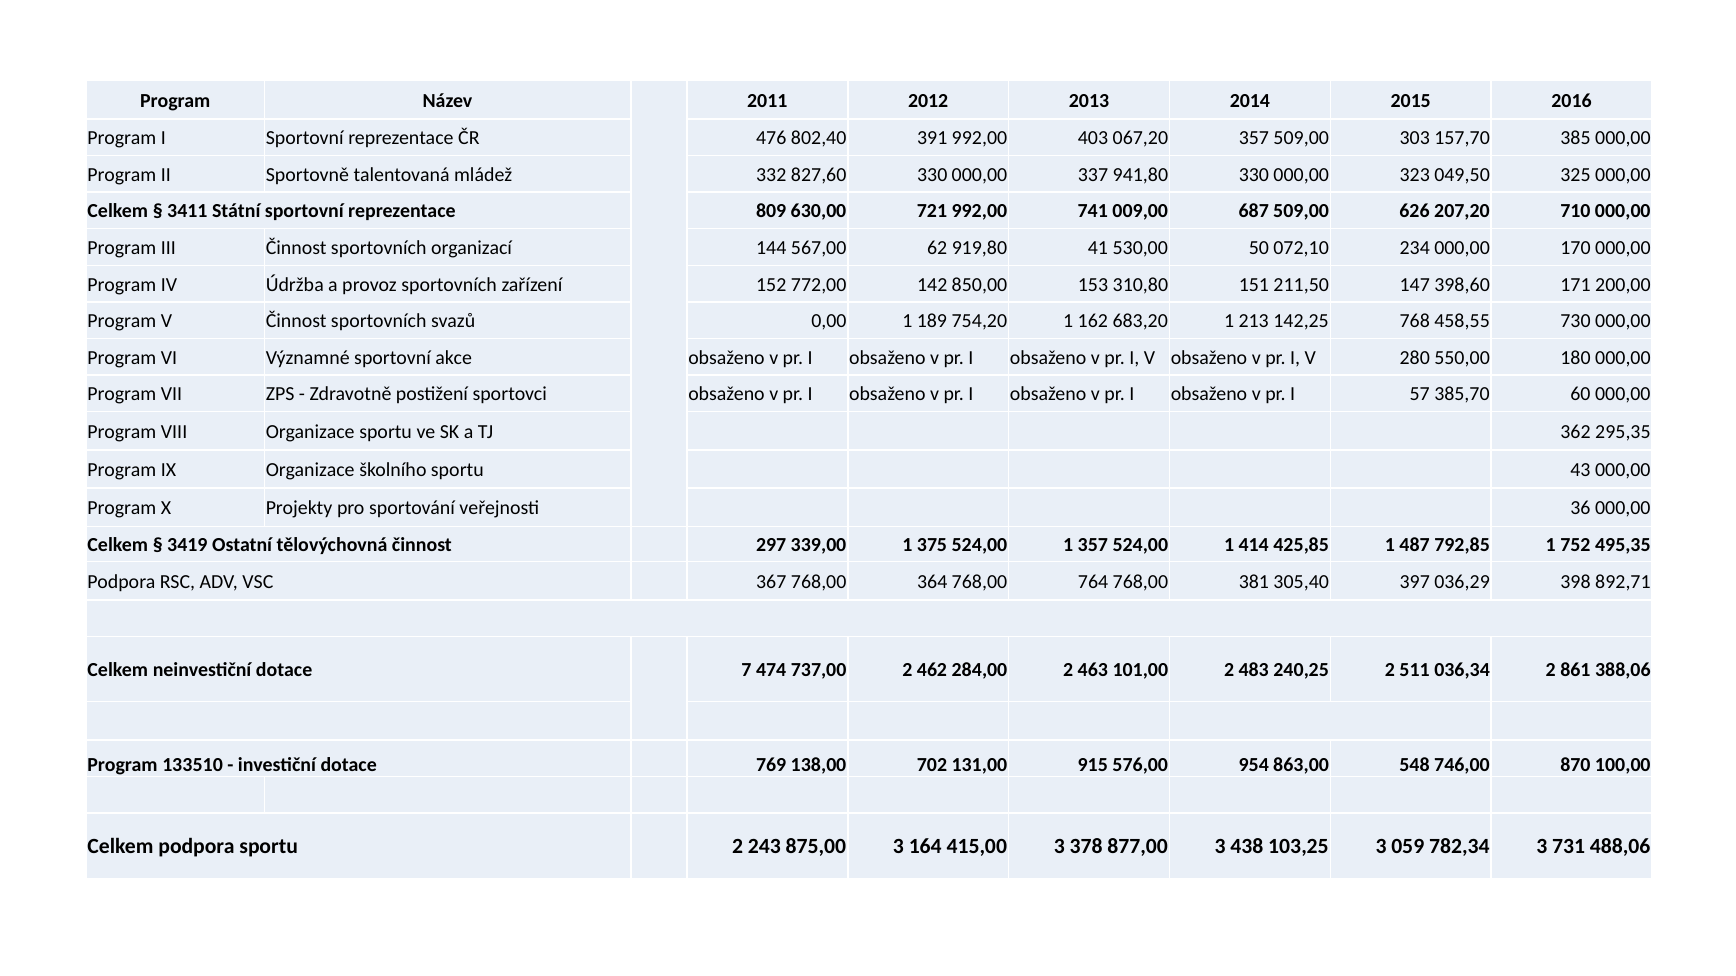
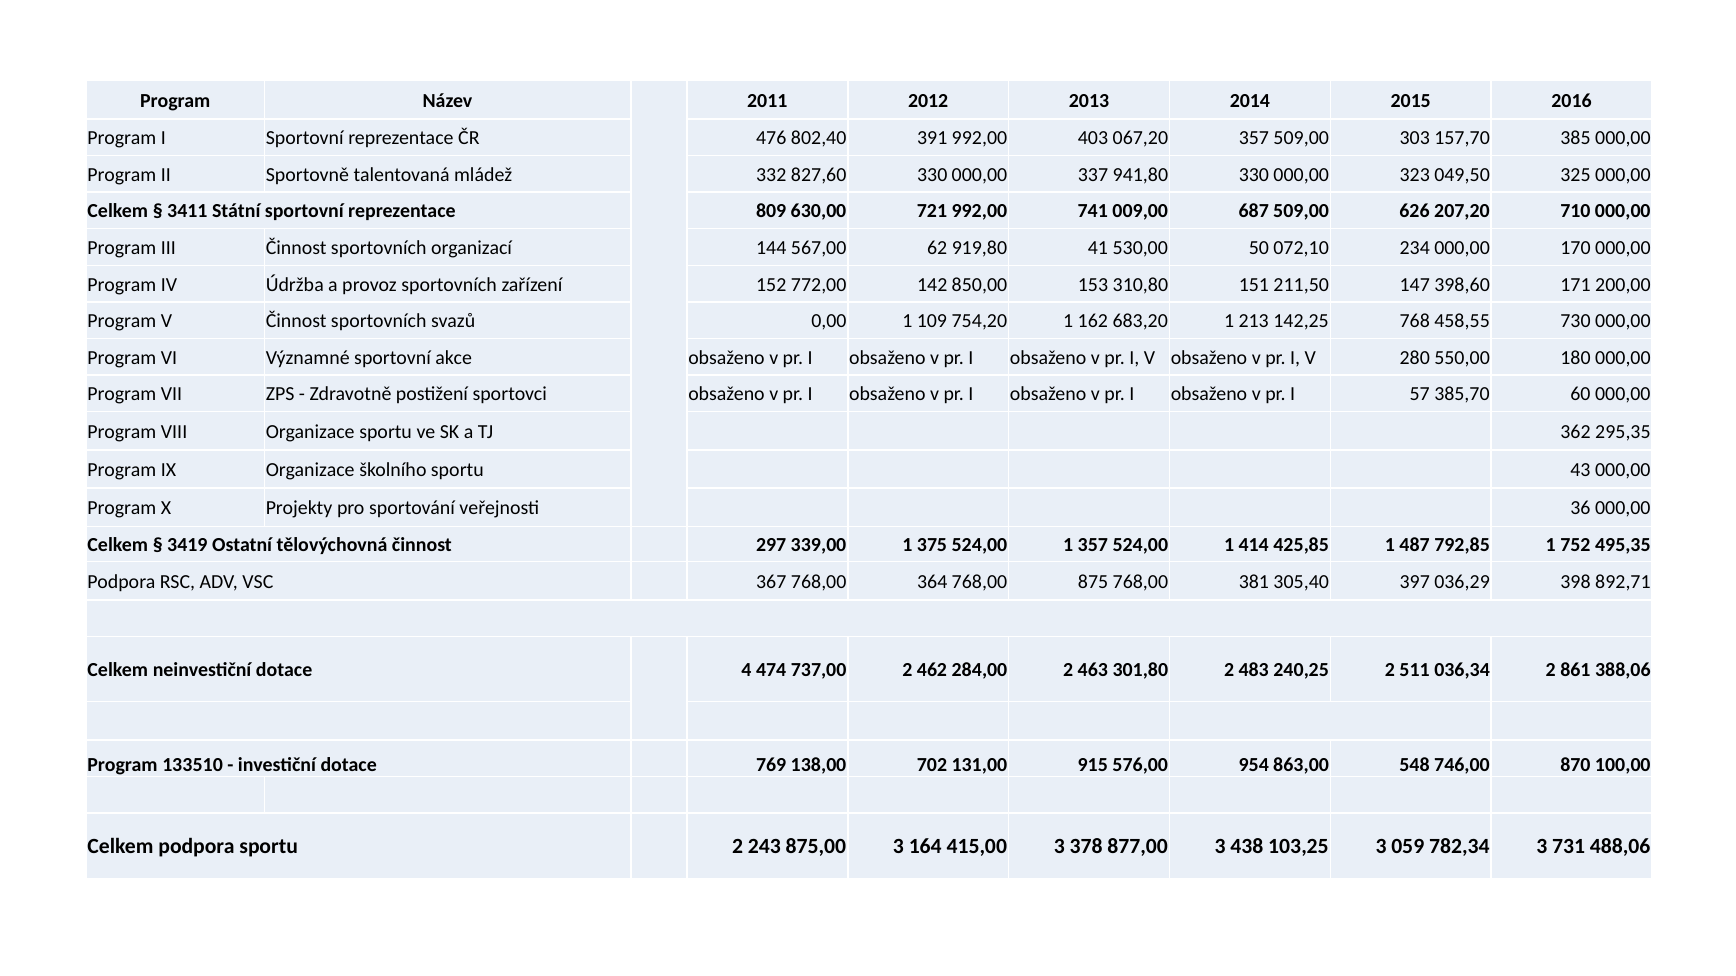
189: 189 -> 109 (932, 321)
764: 764 -> 875 (1093, 582)
7: 7 -> 4 (746, 670)
101,00: 101,00 -> 301,80 (1140, 670)
